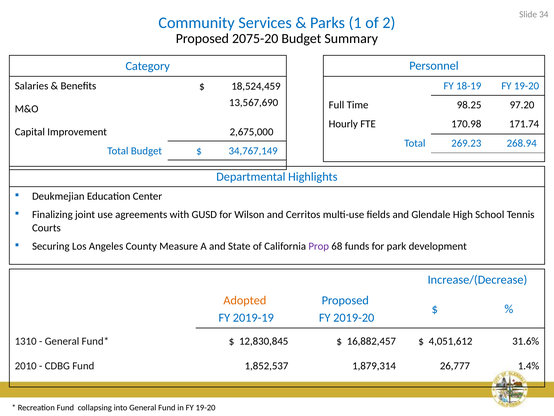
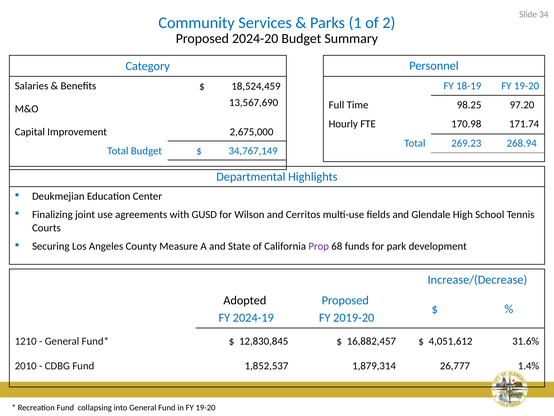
2075-20: 2075-20 -> 2024-20 (255, 39)
Adopted colour: orange -> black (245, 300)
2019-19: 2019-19 -> 2024-19 (253, 318)
1310: 1310 -> 1210 (26, 341)
